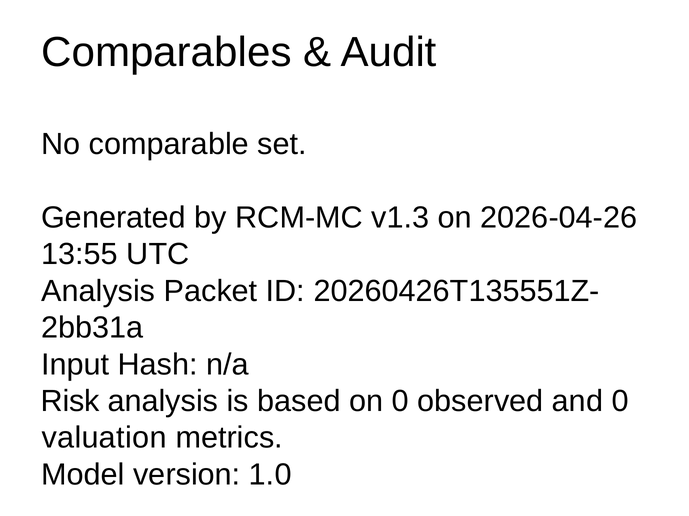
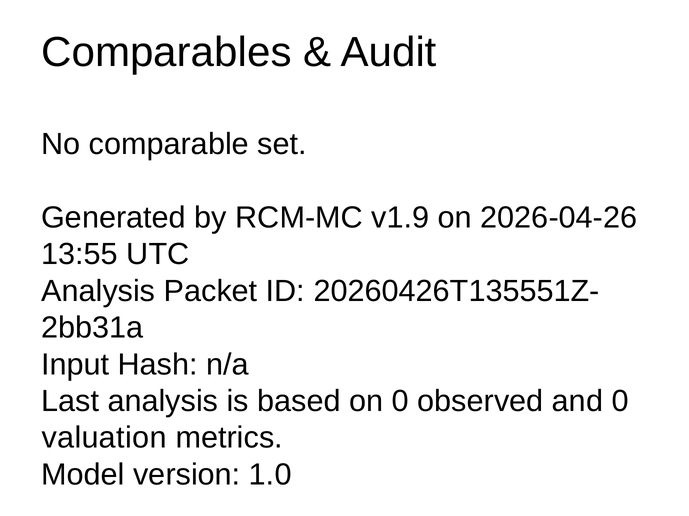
v1.3: v1.3 -> v1.9 (400, 218)
Risk: Risk -> Last (70, 402)
